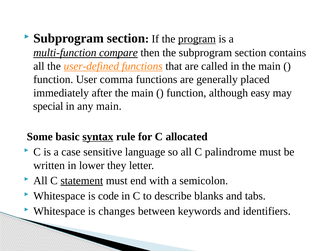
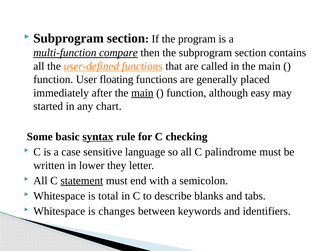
program underline: present -> none (197, 39)
comma: comma -> floating (116, 79)
main underline: none -> present (142, 93)
special: special -> started (48, 106)
any main: main -> chart (109, 106)
allocated: allocated -> checking (187, 136)
code: code -> total (108, 195)
